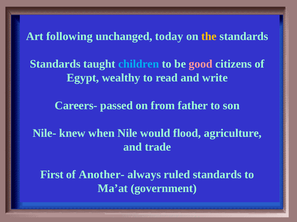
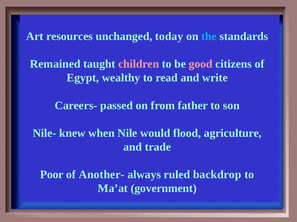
following: following -> resources (70, 36)
the colour: yellow -> light blue (209, 36)
Standards: Standards -> Remained (55, 64)
children colour: light blue -> pink (139, 64)
First: First -> Poor (52, 175)
ruled standards: standards -> backdrop (217, 175)
